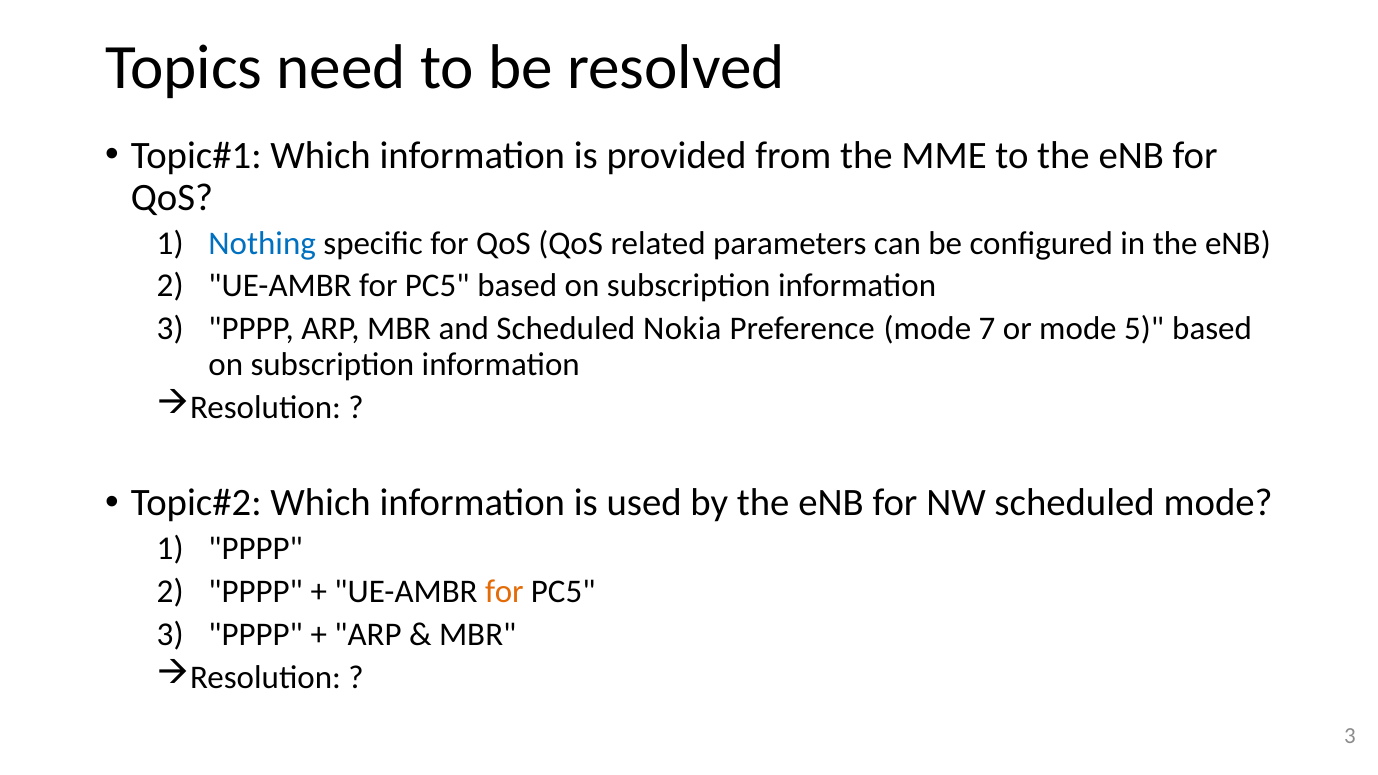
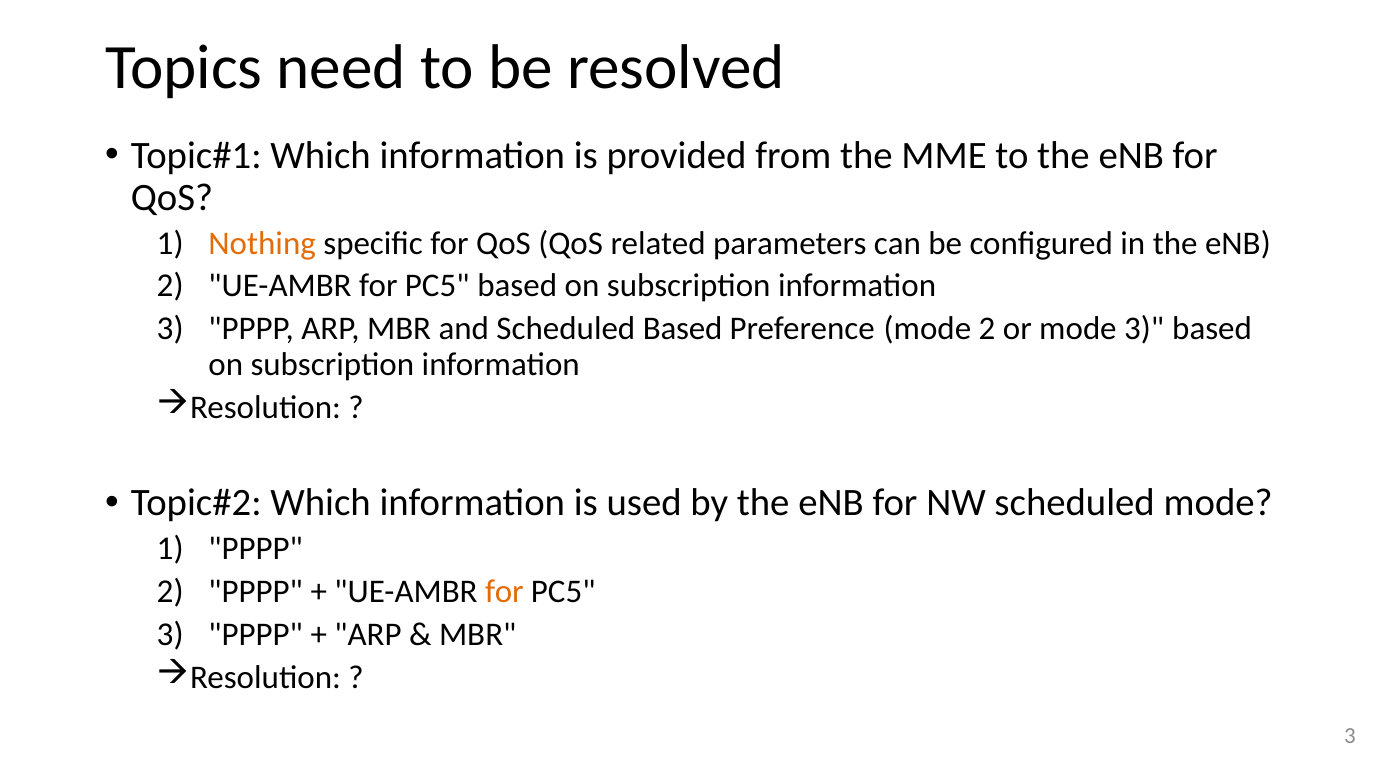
Nothing colour: blue -> orange (262, 243)
Scheduled Nokia: Nokia -> Based (683, 329)
mode 7: 7 -> 2 (987, 329)
mode 5: 5 -> 3 (1144, 329)
